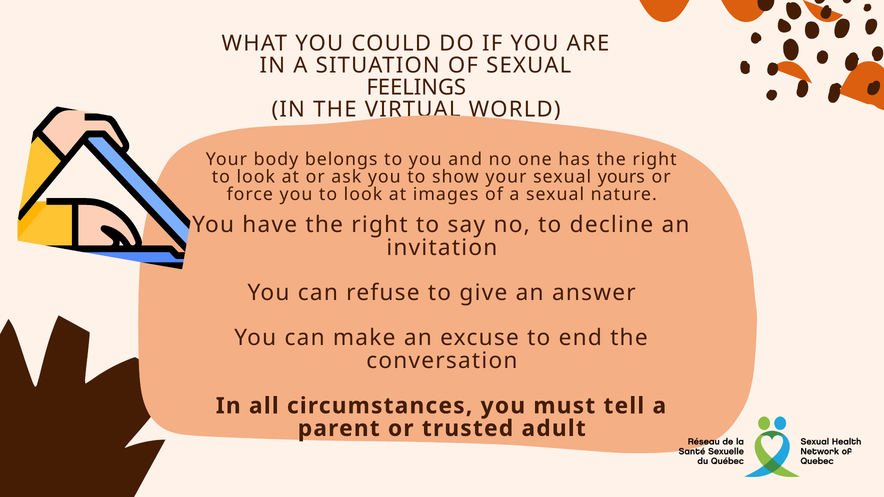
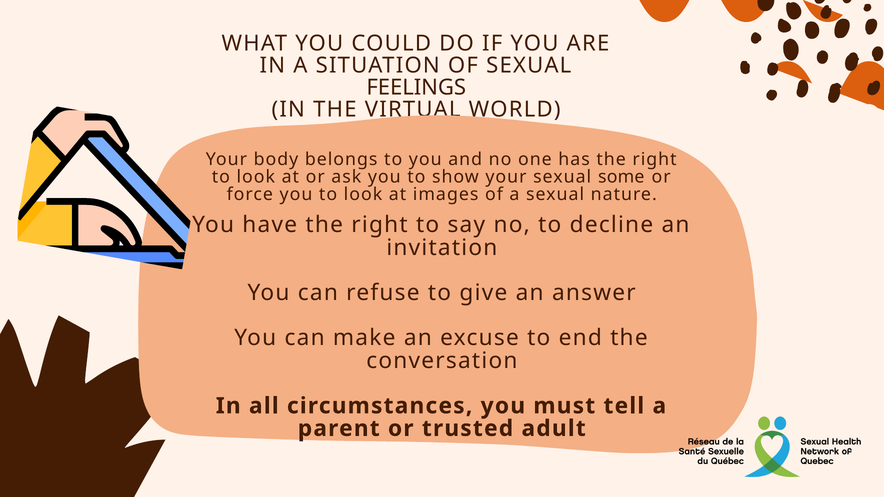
yours: yours -> some (621, 177)
